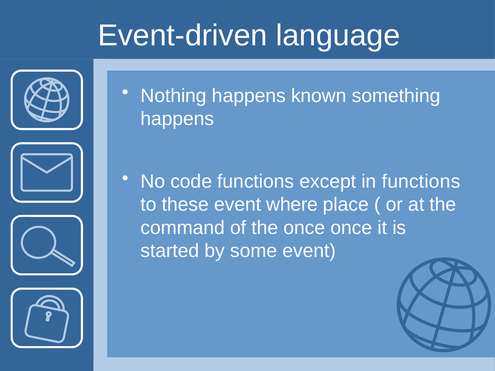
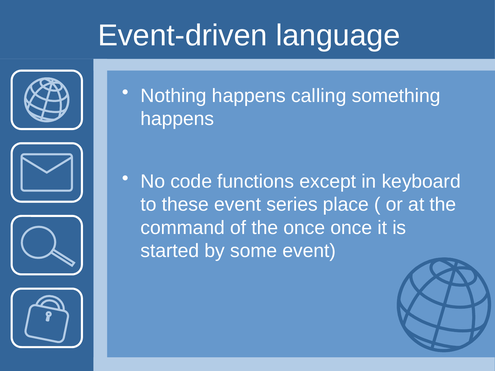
known: known -> calling (319, 96)
in functions: functions -> keyboard (421, 182)
where: where -> series (292, 205)
